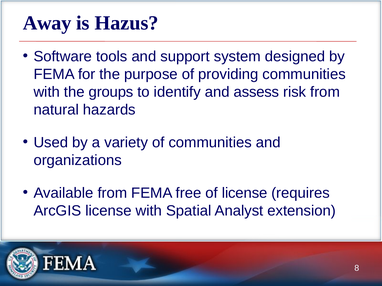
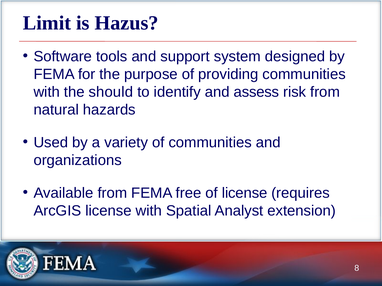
Away: Away -> Limit (47, 23)
groups: groups -> should (111, 92)
